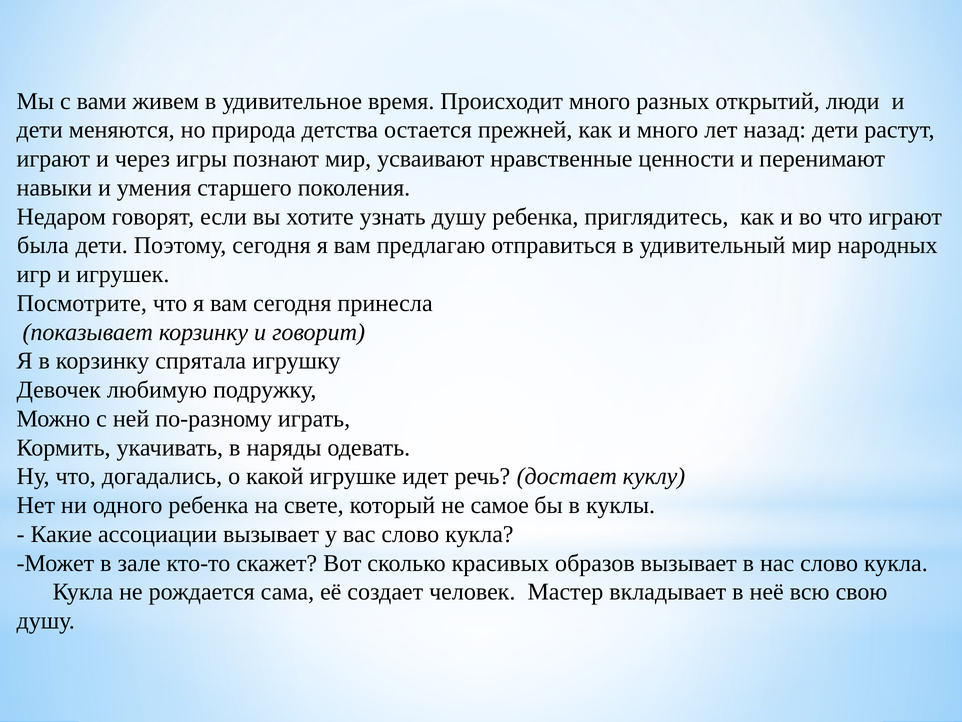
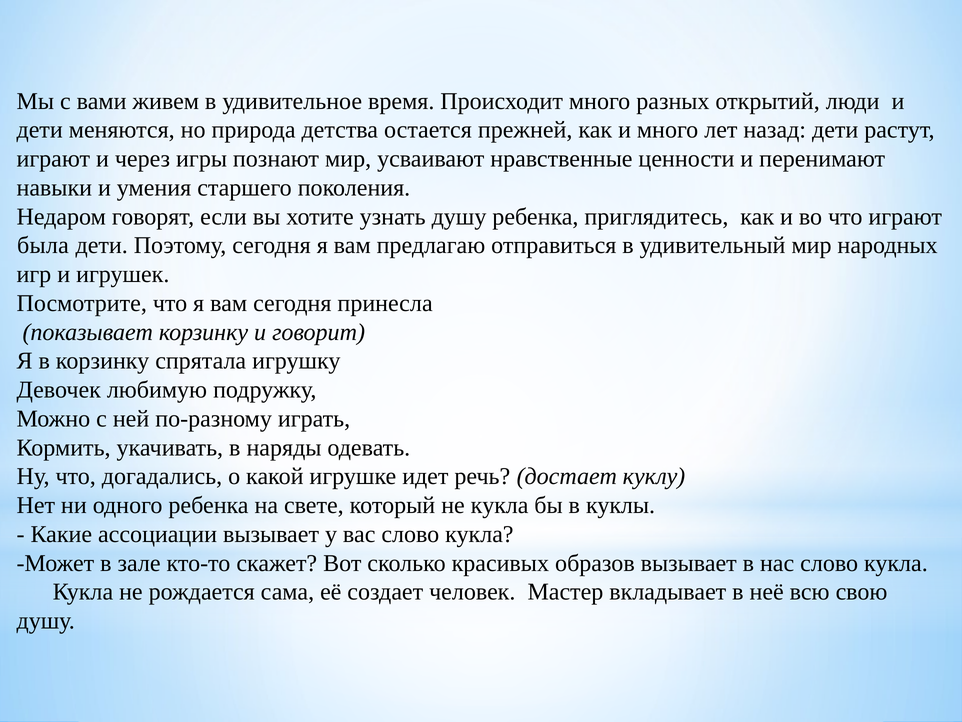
не самое: самое -> кукла (500, 505)
